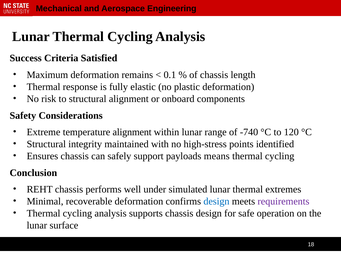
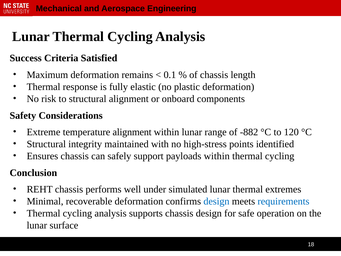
-740: -740 -> -882 (249, 132)
payloads means: means -> within (217, 156)
requirements colour: purple -> blue (283, 201)
